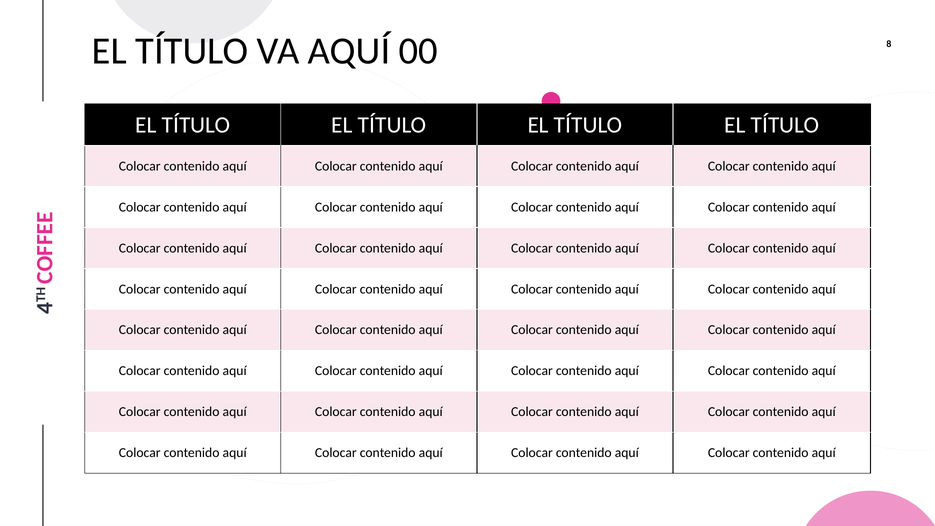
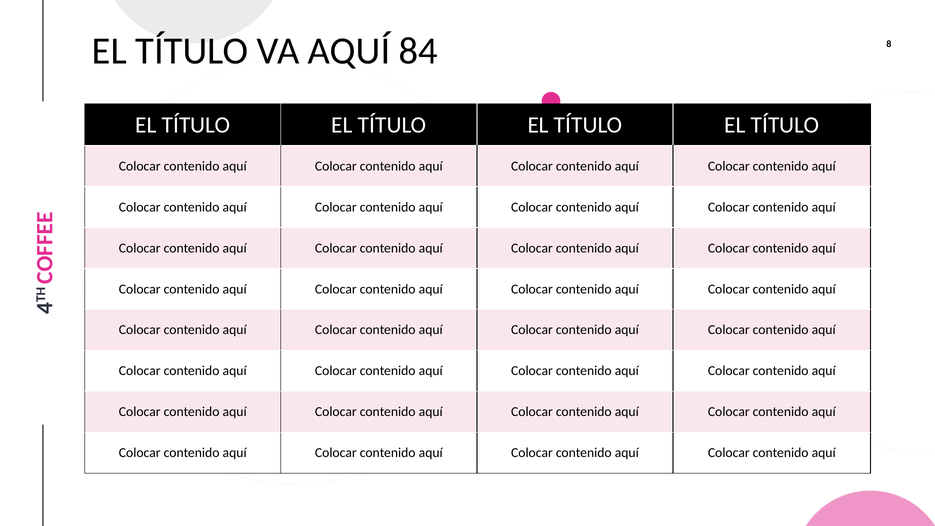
00: 00 -> 84 (418, 51)
